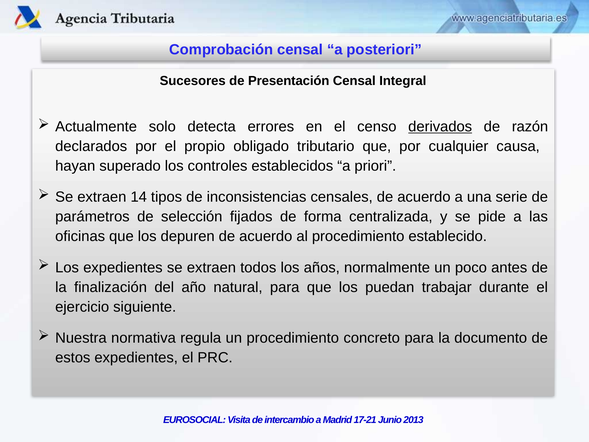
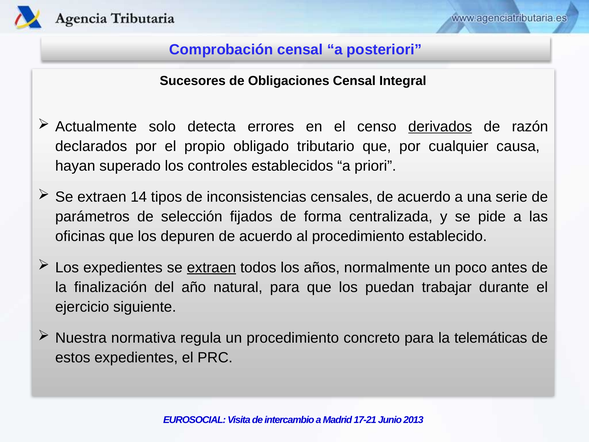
Presentación: Presentación -> Obligaciones (289, 81)
extraen underline: none -> present (211, 267)
documento: documento -> telemáticas (491, 338)
